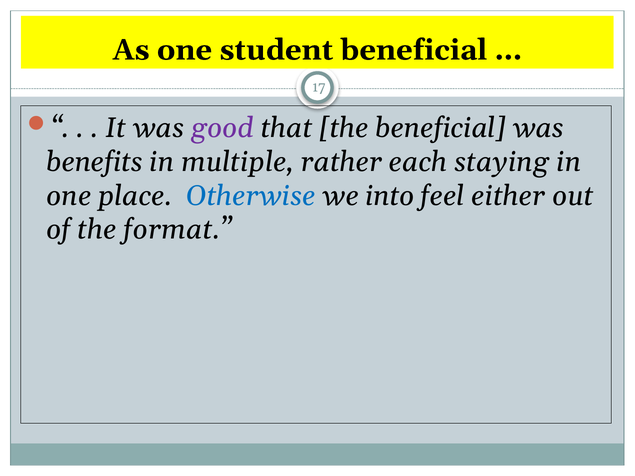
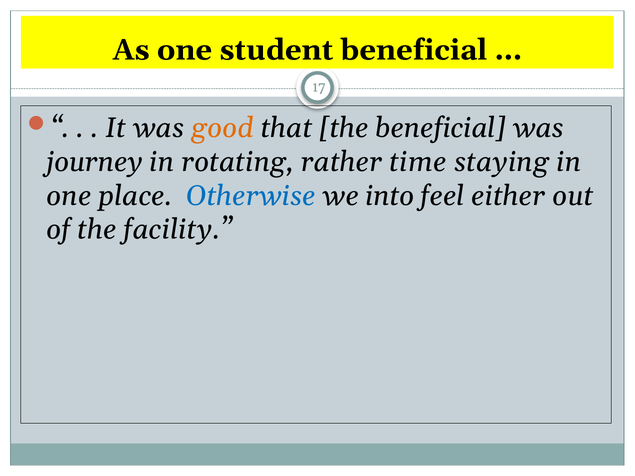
good colour: purple -> orange (223, 128)
benefits: benefits -> journey (95, 162)
multiple: multiple -> rotating (238, 162)
each: each -> time (418, 162)
format: format -> facility (177, 230)
